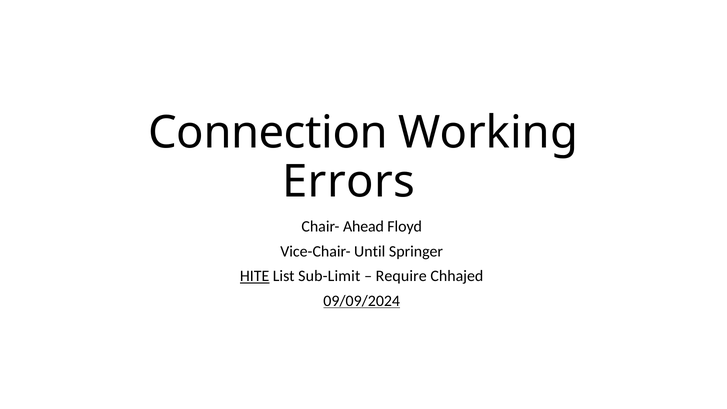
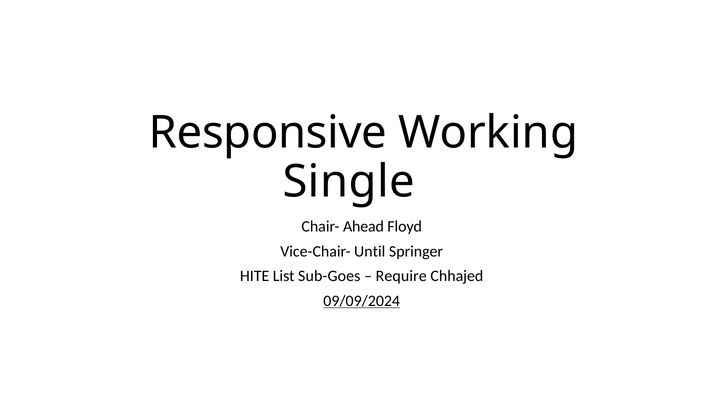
Connection: Connection -> Responsive (268, 133)
Errors: Errors -> Single (349, 182)
HITE underline: present -> none (255, 276)
Sub-Limit: Sub-Limit -> Sub-Goes (329, 276)
